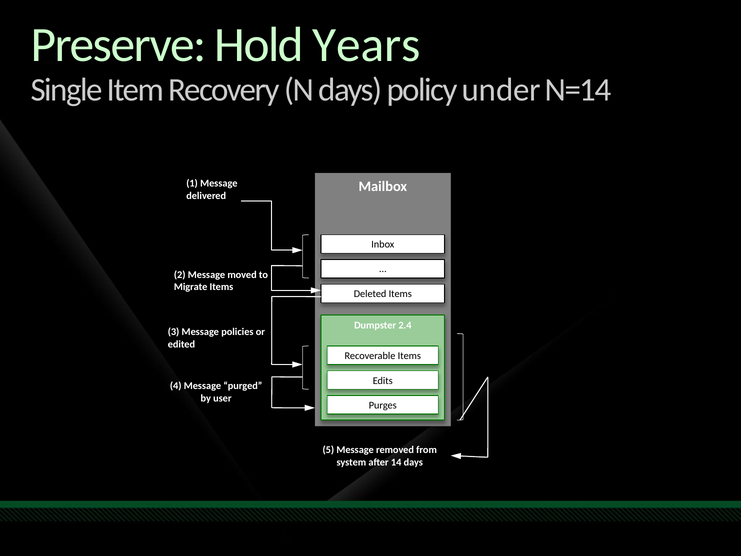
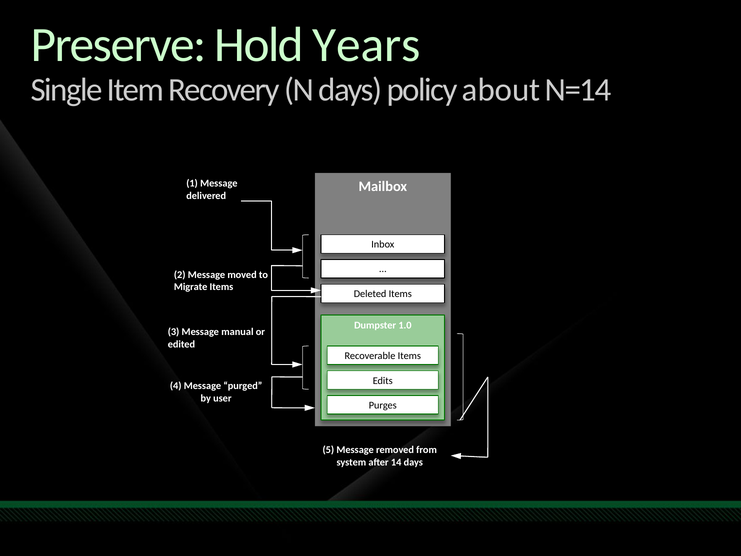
under: under -> about (501, 90)
2.4: 2.4 -> 1.0 (405, 325)
policies: policies -> manual (237, 332)
